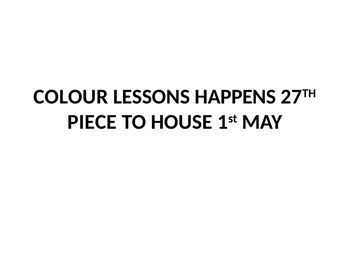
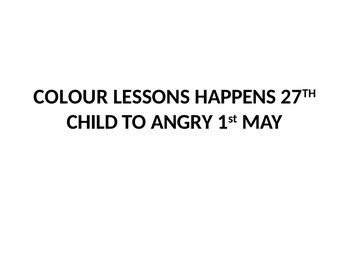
PIECE: PIECE -> CHILD (92, 122)
HOUSE: HOUSE -> ANGRY (182, 122)
